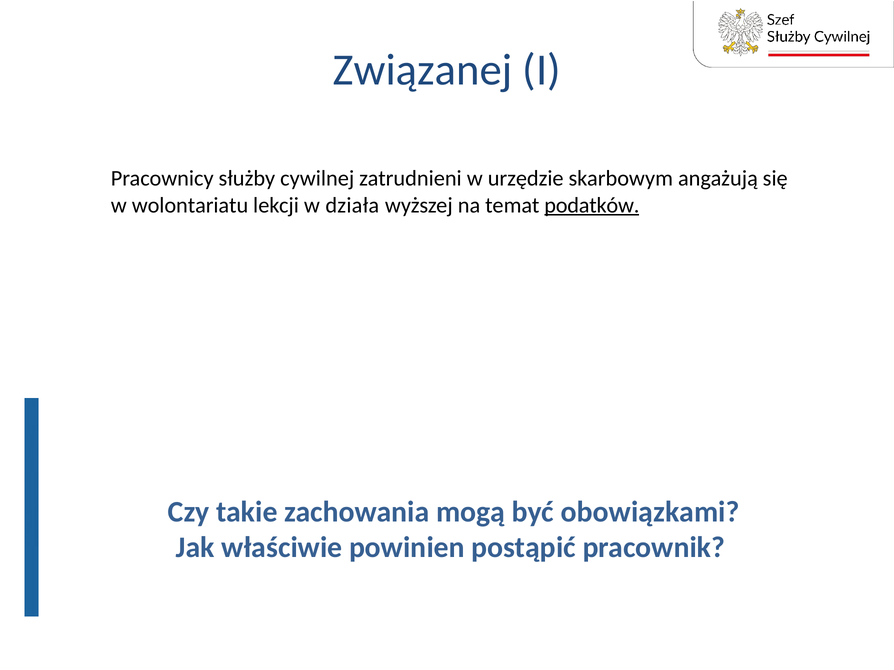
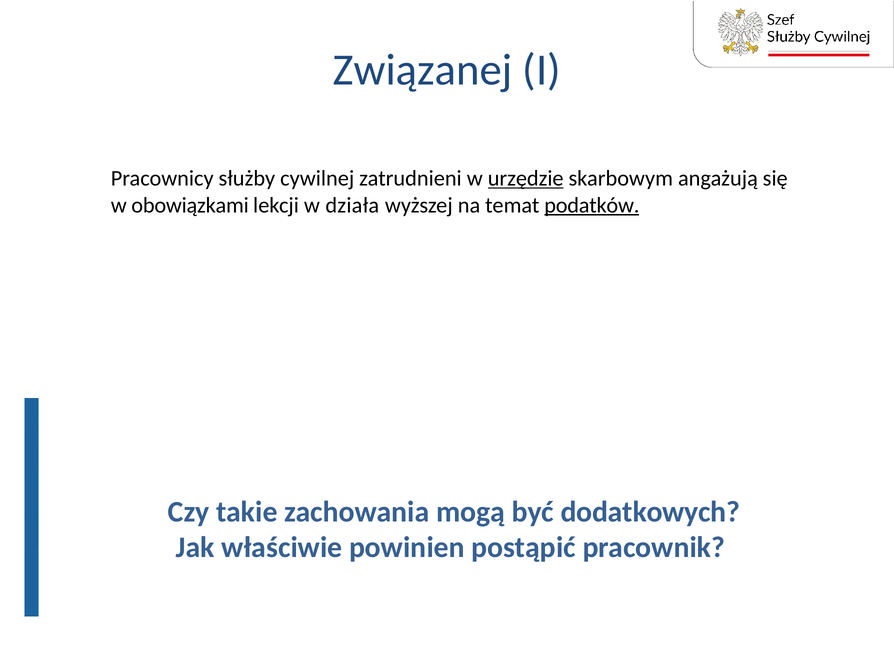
urzędzie underline: none -> present (526, 179)
wolontariatu: wolontariatu -> obowiązkami (190, 205)
obowiązkami: obowiązkami -> dodatkowych (650, 512)
